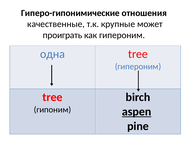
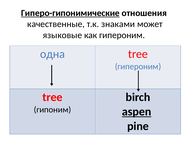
Гиперо-гипонимические underline: none -> present (70, 13)
крупные: крупные -> знаками (118, 24)
проиграть: проиграть -> языковые (62, 35)
